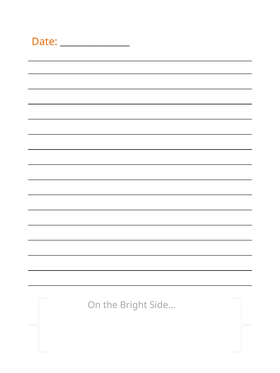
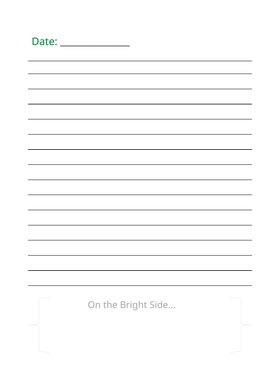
Date colour: orange -> green (45, 42)
